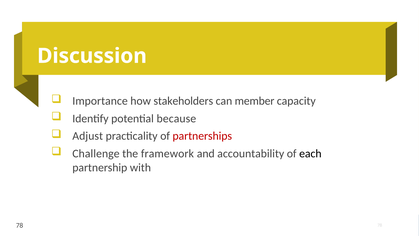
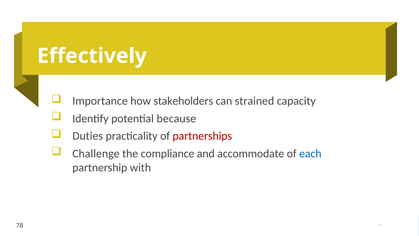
Discussion: Discussion -> Effectively (92, 56)
member: member -> strained (254, 101)
Adjust: Adjust -> Duties (88, 136)
framework: framework -> compliance (168, 153)
accountability: accountability -> accommodate (251, 153)
each colour: black -> blue (310, 153)
